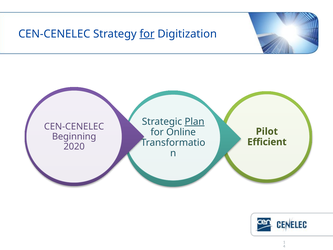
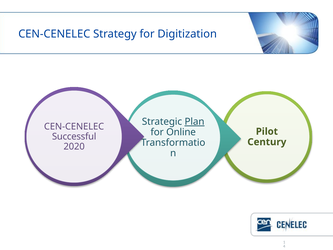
for underline: present -> none (147, 34)
Beginning: Beginning -> Successful (74, 136)
Efficient: Efficient -> Century (267, 142)
